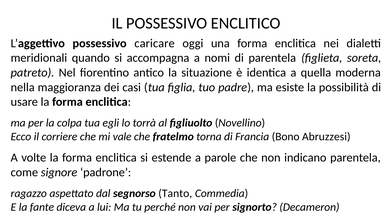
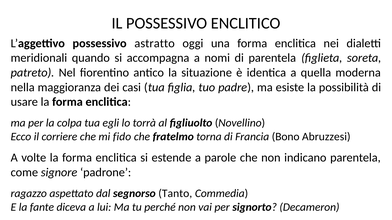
caricare: caricare -> astratto (155, 43)
vale: vale -> fido (122, 137)
